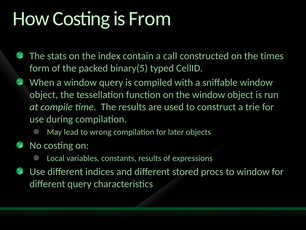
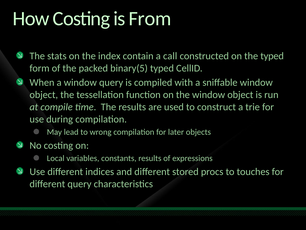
the times: times -> typed (272, 56)
to window: window -> touches (253, 171)
